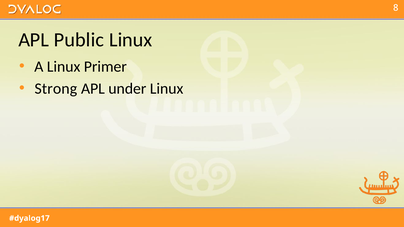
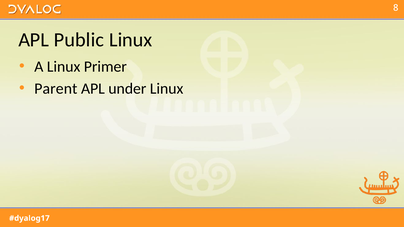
Strong: Strong -> Parent (56, 89)
